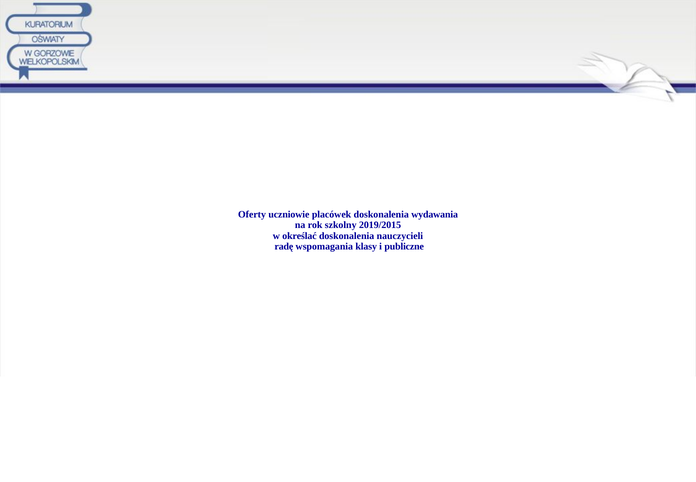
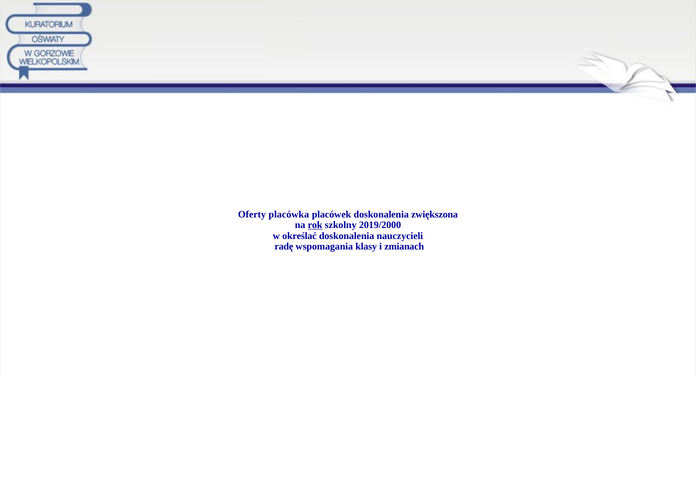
uczniowie: uczniowie -> placówka (289, 215)
wydawania: wydawania -> zwiększona (435, 215)
rok underline: none -> present (315, 225)
2019/2015: 2019/2015 -> 2019/2000 (380, 225)
publiczne: publiczne -> zmianach (404, 246)
